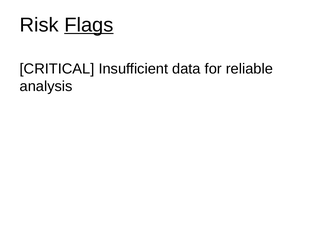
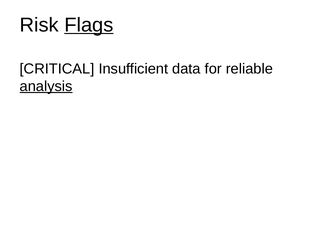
analysis underline: none -> present (46, 87)
